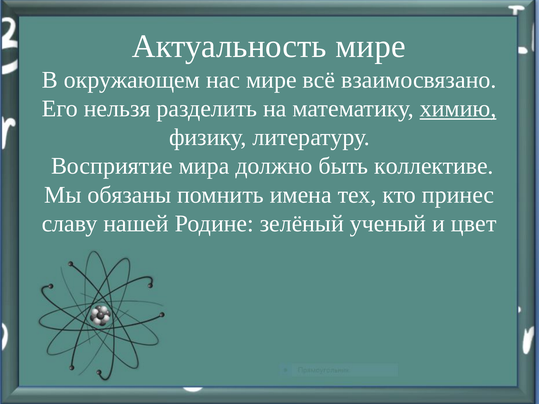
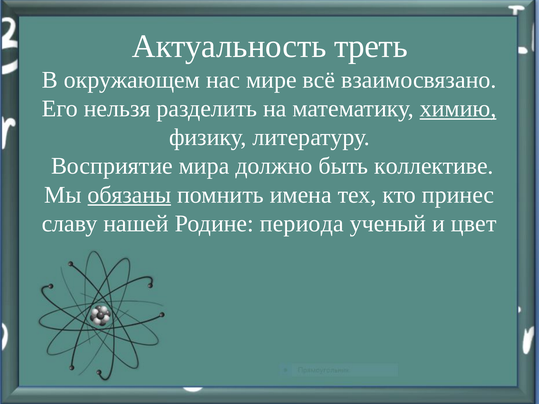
Актуальность мире: мире -> треть (371, 46)
обязаны underline: none -> present (129, 195)
зелёный: зелёный -> периода (302, 224)
